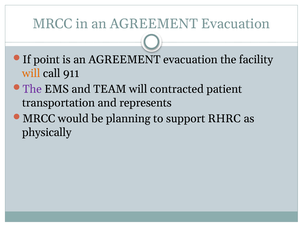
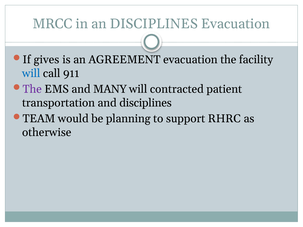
in an AGREEMENT: AGREEMENT -> DISCIPLINES (154, 24)
point: point -> gives (46, 60)
will colour: orange -> blue (31, 73)
TEAM: TEAM -> MANY (110, 89)
and represents: represents -> disciplines (146, 103)
MRCC: MRCC -> TEAM (39, 119)
physically: physically -> otherwise (47, 133)
